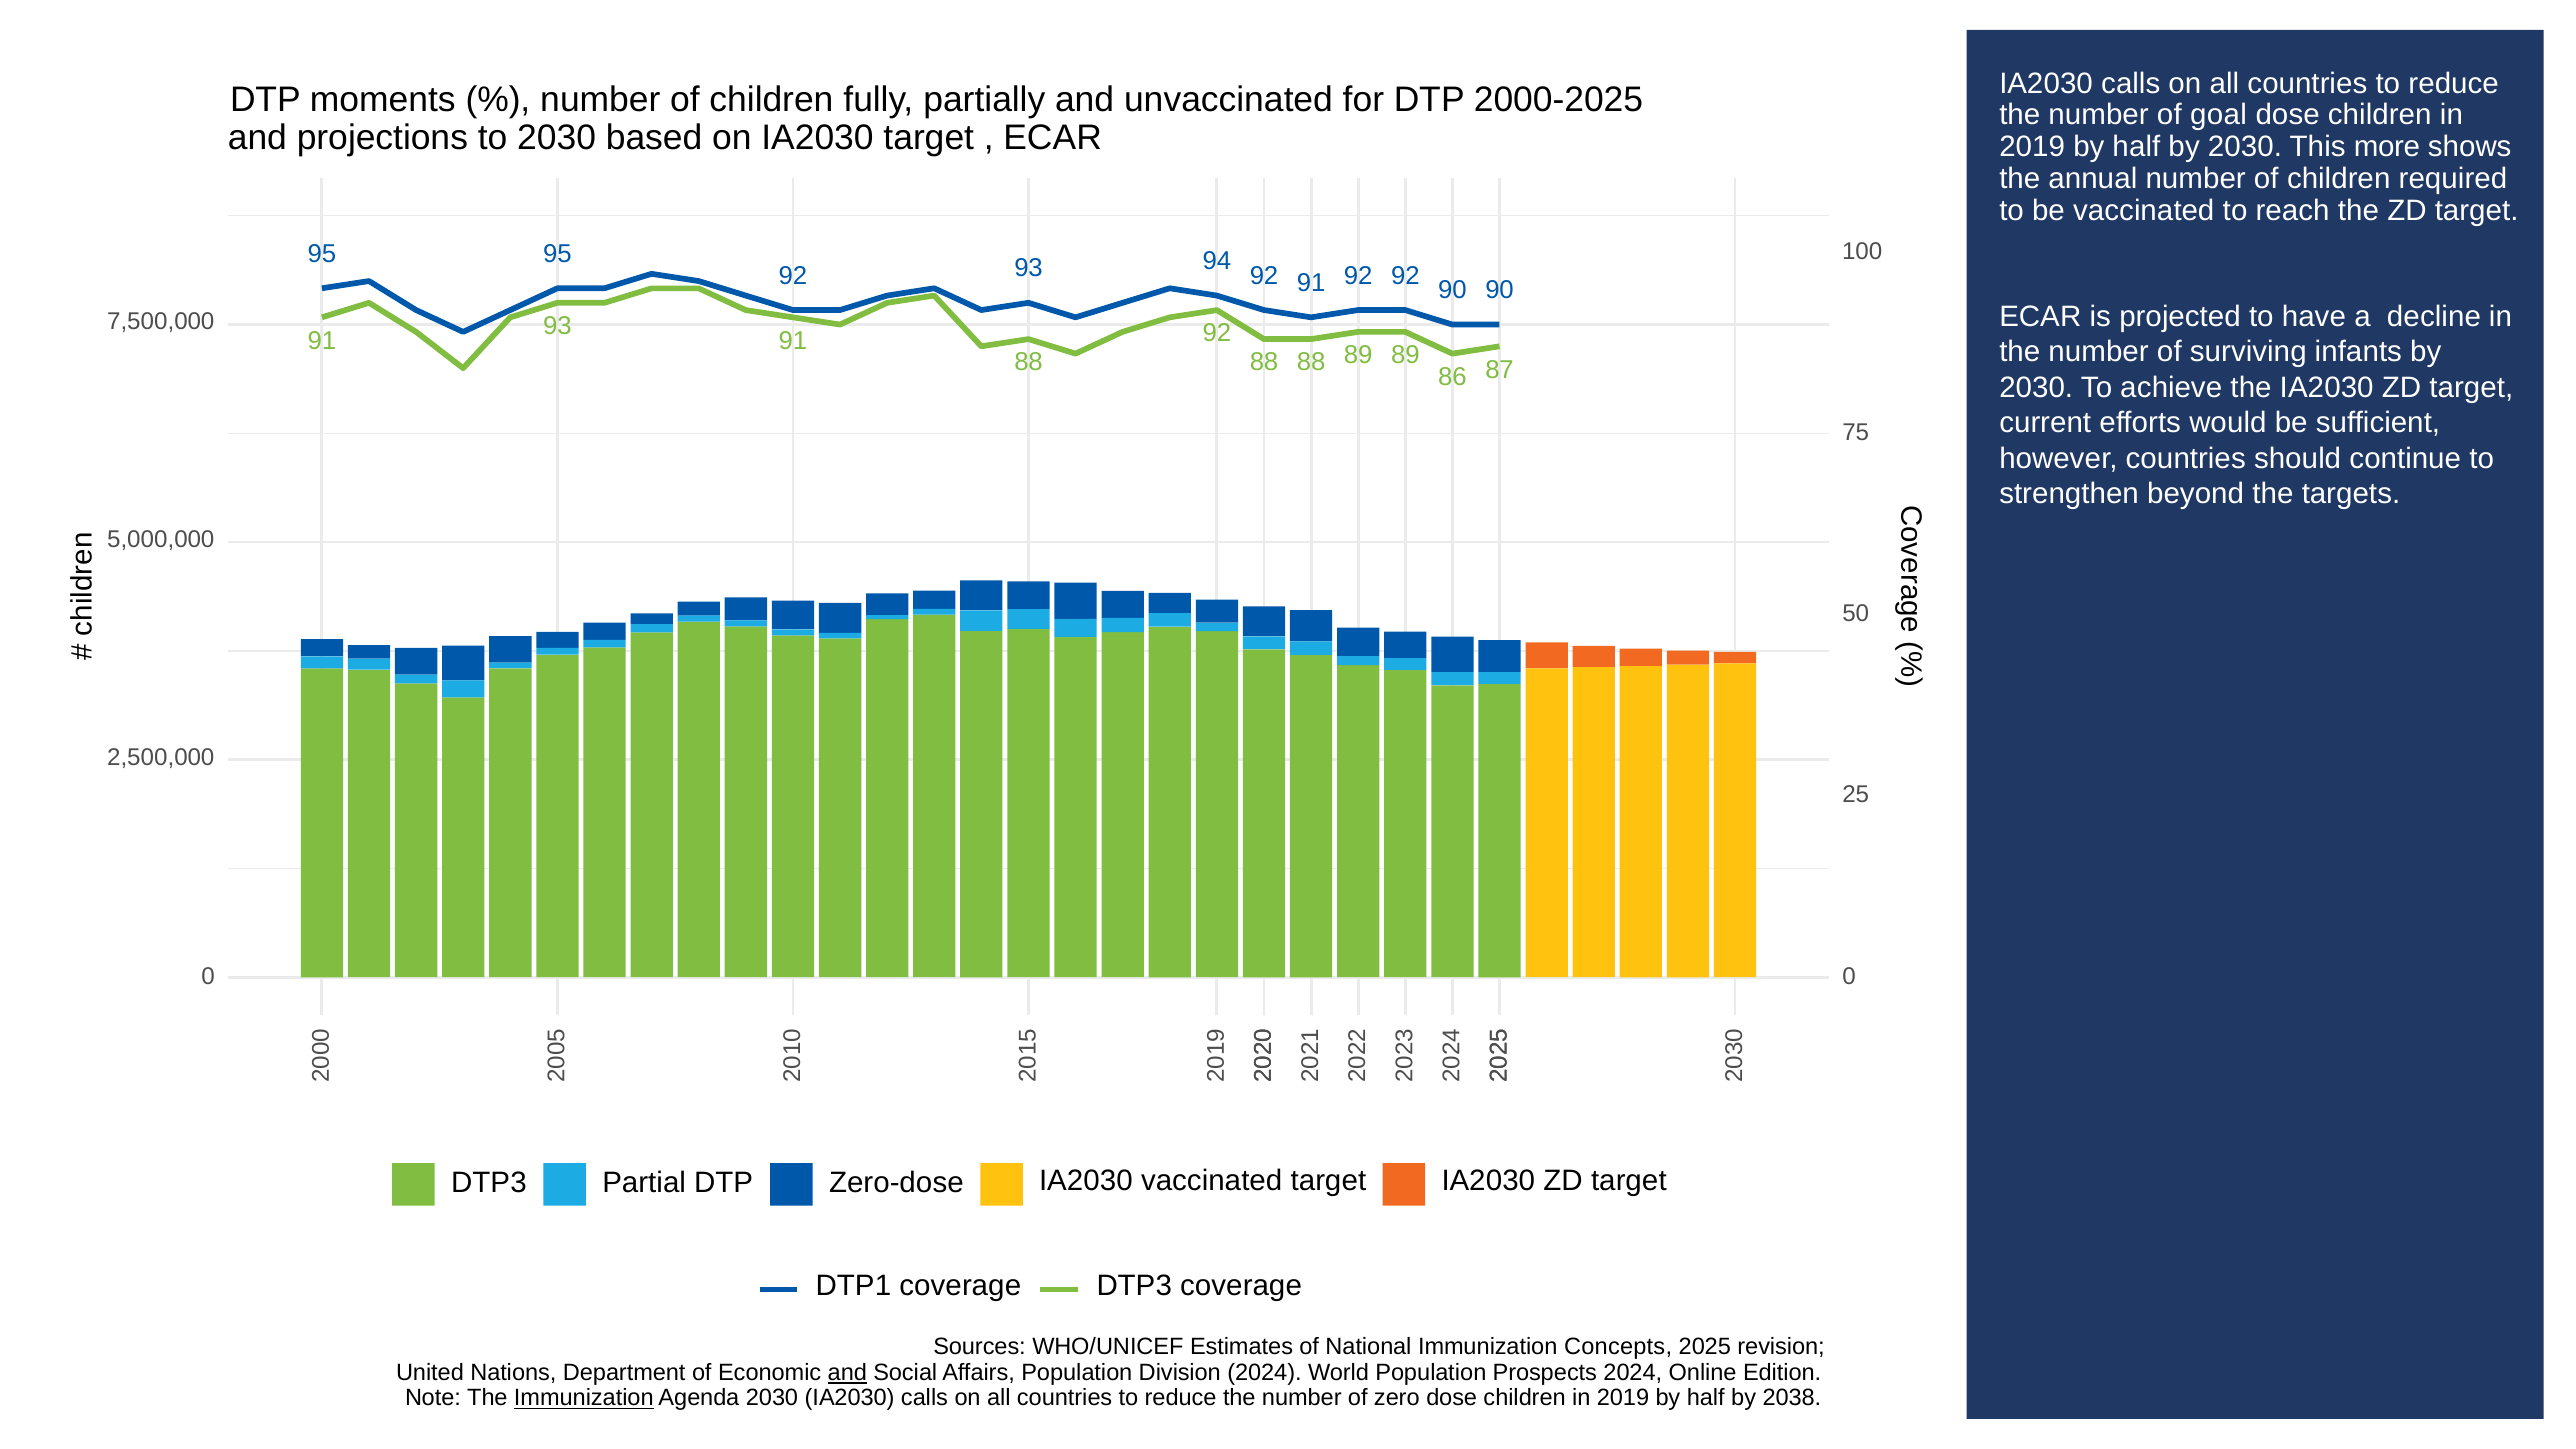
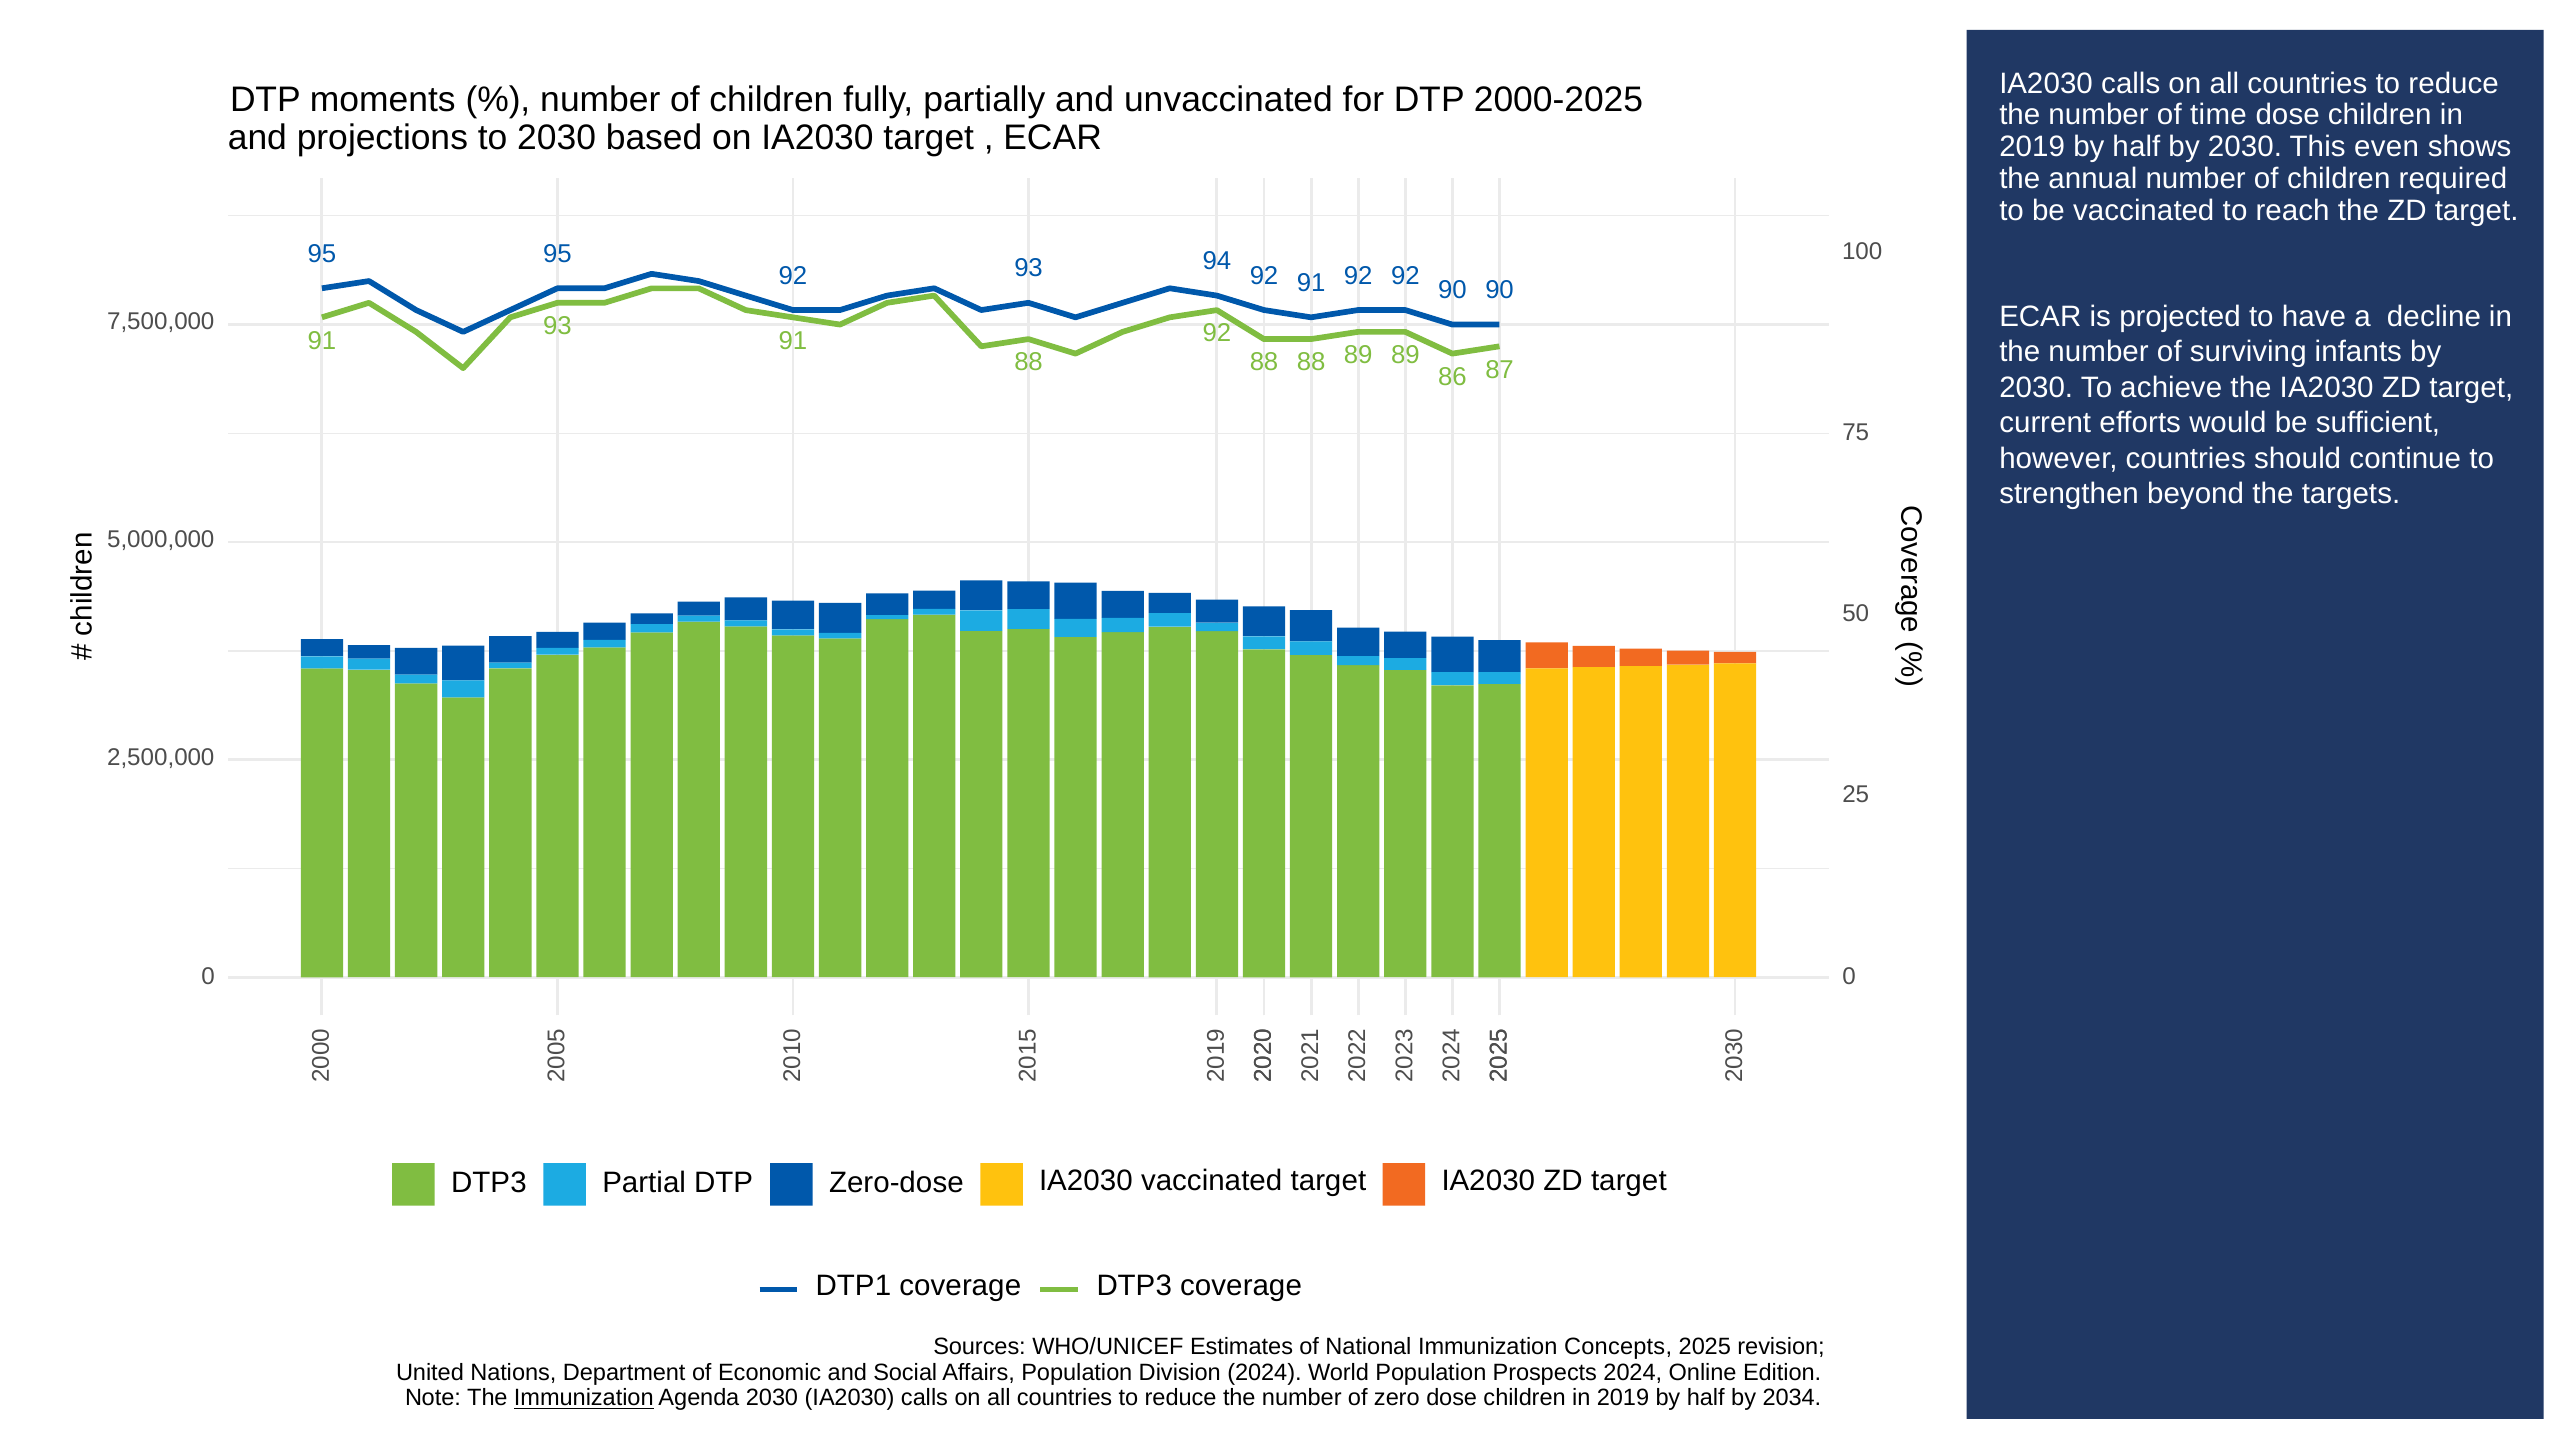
goal: goal -> time (2219, 115)
more: more -> even (2387, 147)
and underline: present -> none (847, 1373)
2038: 2038 -> 2034 (1792, 1398)
